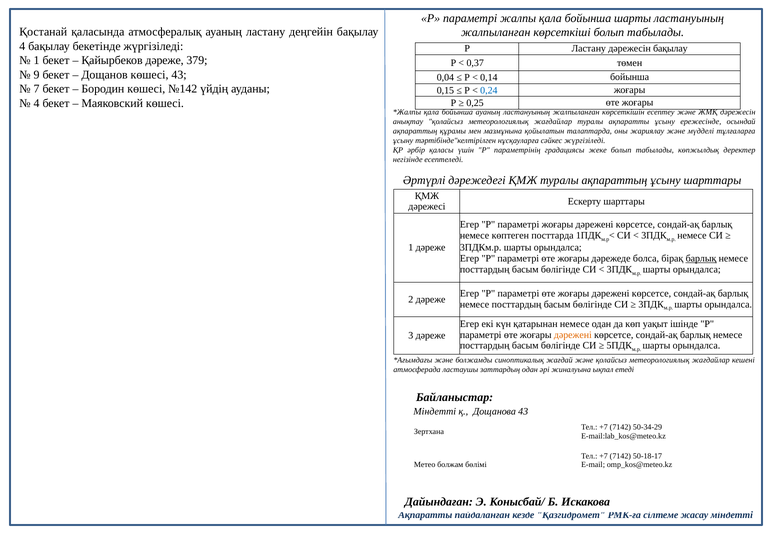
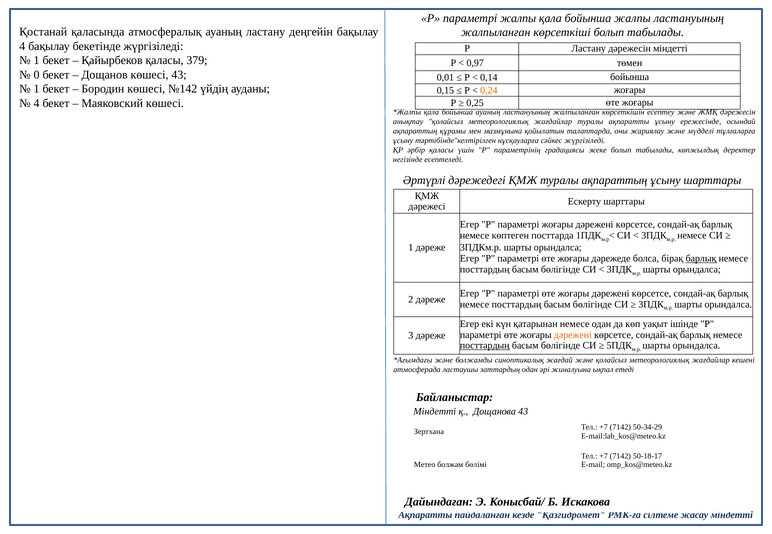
бойынша шарты: шарты -> жалпы (632, 18)
дәрежесін бақылау: бақылау -> міндетті (670, 49)
Қайырбеков дәреже: дәреже -> қаласы (165, 61)
0,37: 0,37 -> 0,97 (475, 63)
9: 9 -> 0 (37, 75)
0,04: 0,04 -> 0,01 (445, 78)
7: 7 -> 1 (37, 89)
0,24 colour: blue -> orange (489, 90)
посттардың underline: none -> present (485, 346)
